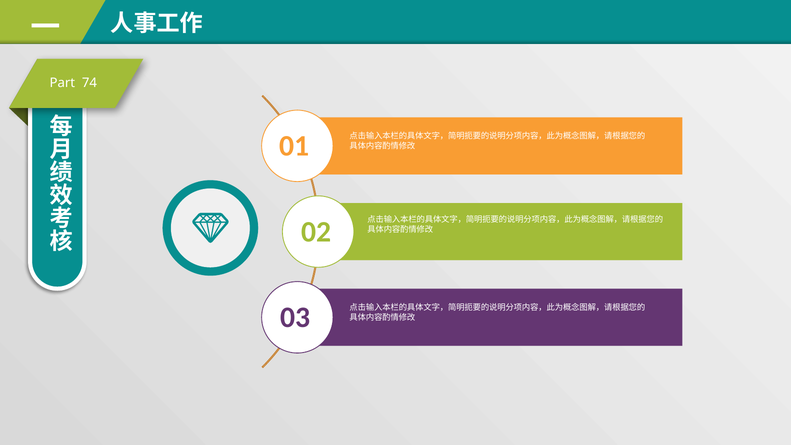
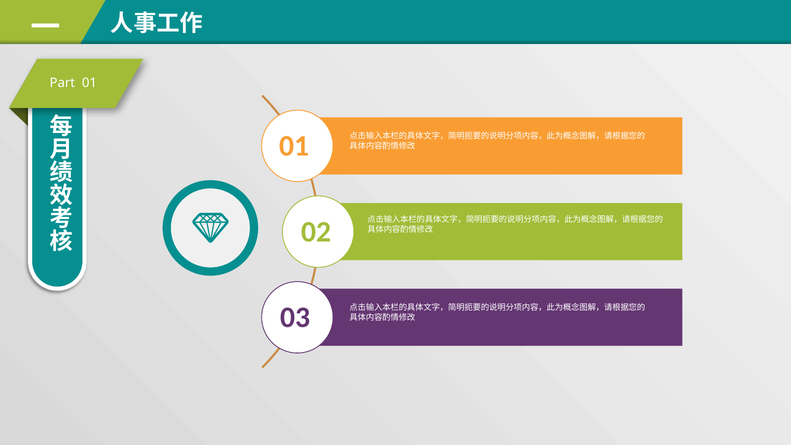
Part 74: 74 -> 01 (89, 83)
